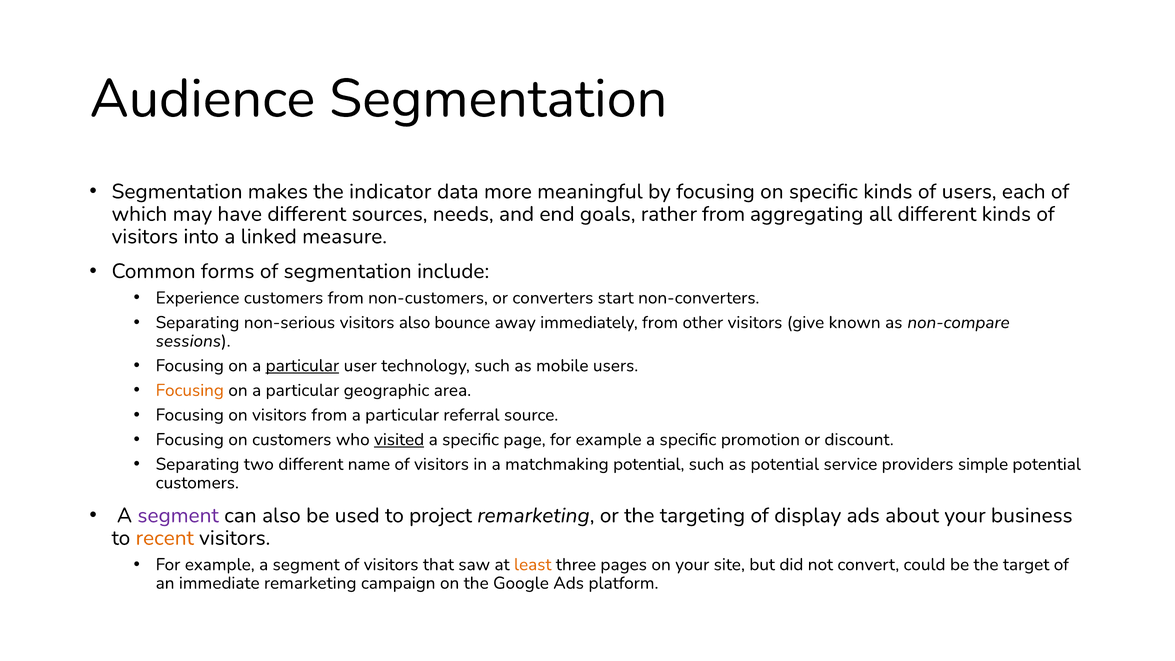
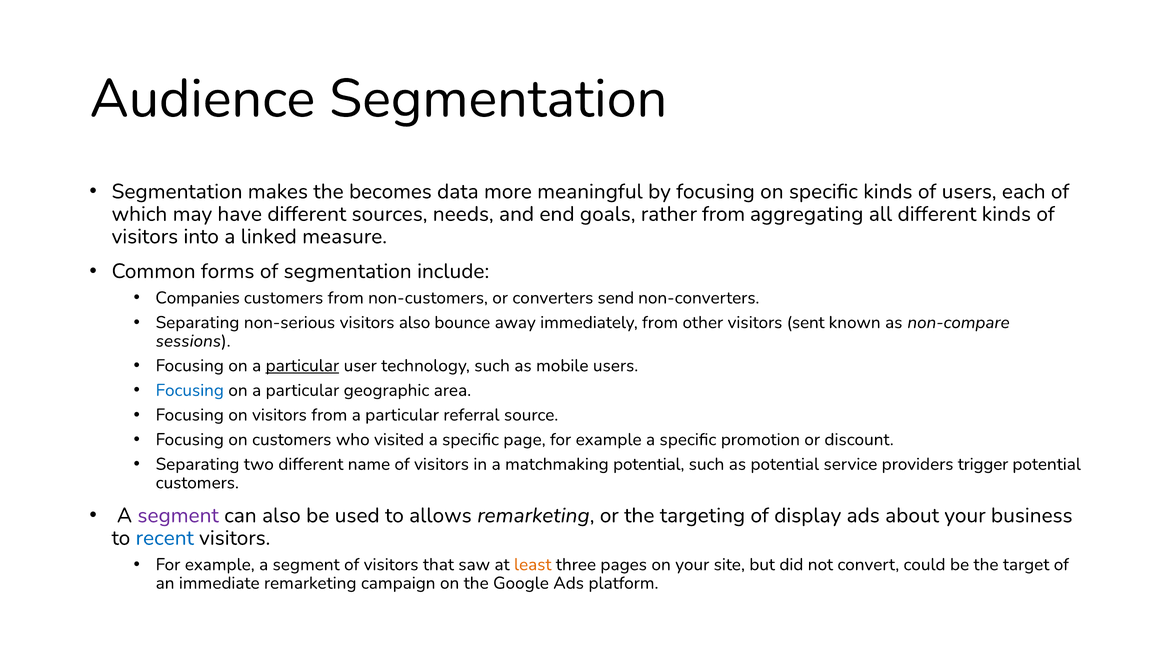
indicator: indicator -> becomes (390, 191)
Experience: Experience -> Companies (198, 298)
start: start -> send (616, 298)
give: give -> sent (806, 322)
Focusing colour: orange -> blue (190, 390)
visited underline: present -> none (399, 439)
simple: simple -> trigger (983, 464)
project: project -> allows (440, 515)
recent colour: orange -> blue (165, 538)
